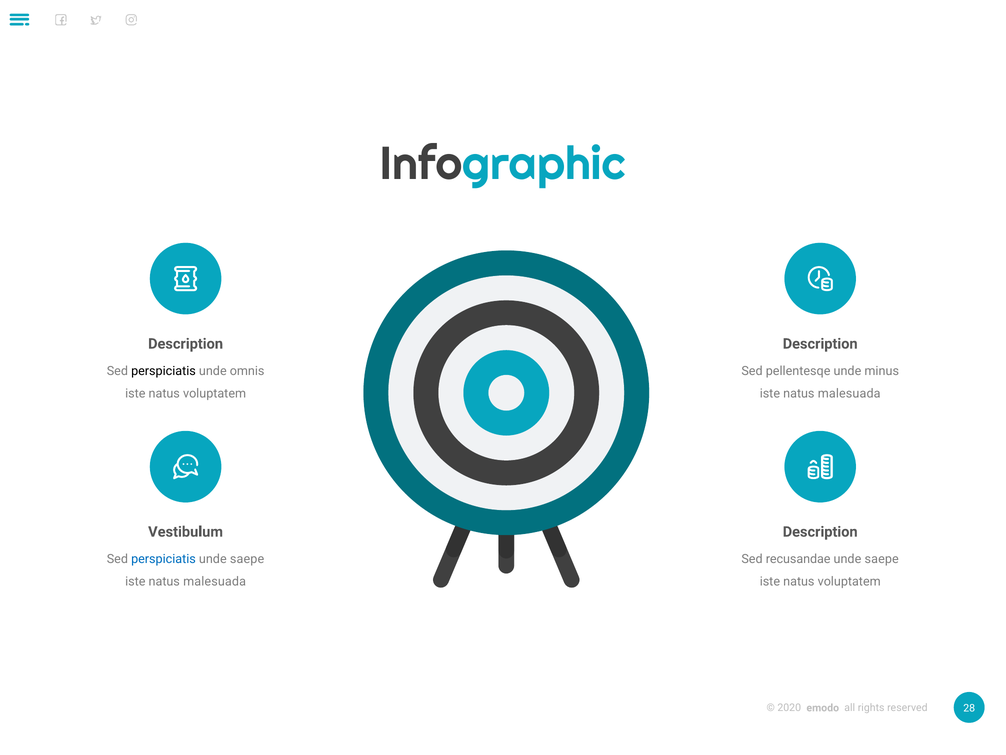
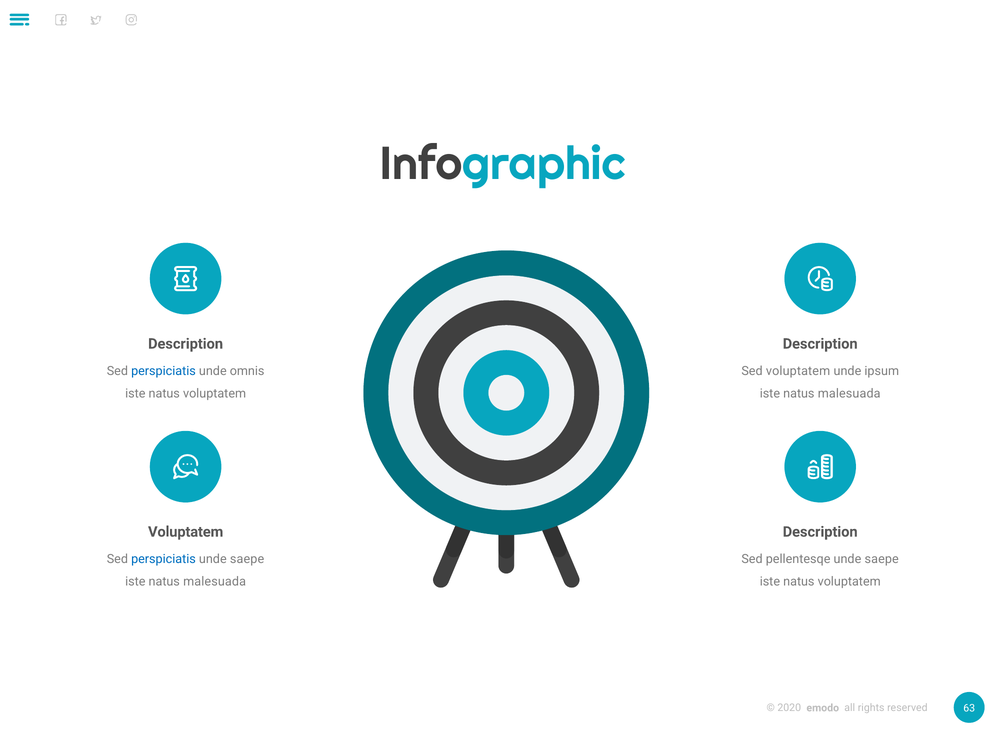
perspiciatis colour: black -> blue (164, 371)
Sed pellentesqe: pellentesqe -> voluptatem (798, 371)
minus: minus -> ipsum (882, 371)
Vestibulum: Vestibulum -> Voluptatem (186, 532)
recusandae: recusandae -> pellentesqe (798, 559)
28: 28 -> 63 (969, 708)
